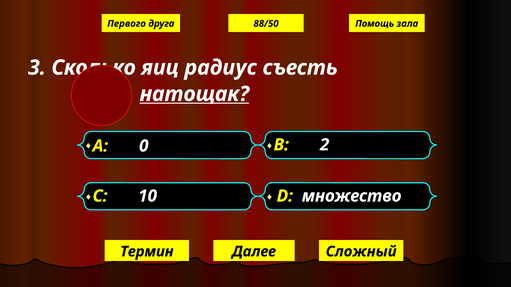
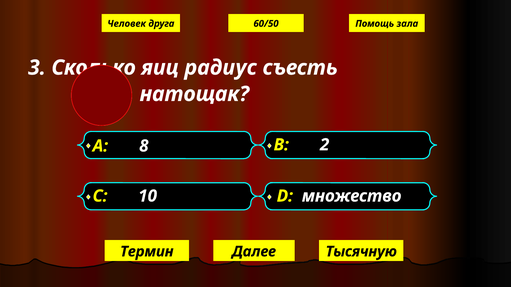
Первого: Первого -> Человек (127, 24)
88/50: 88/50 -> 60/50 (266, 24)
натощак underline: present -> none (194, 94)
0: 0 -> 8 (144, 146)
Сложный: Сложный -> Тысячную (361, 252)
